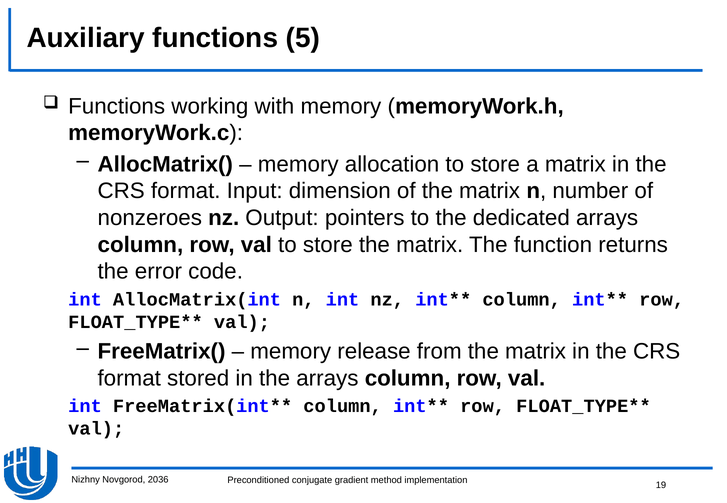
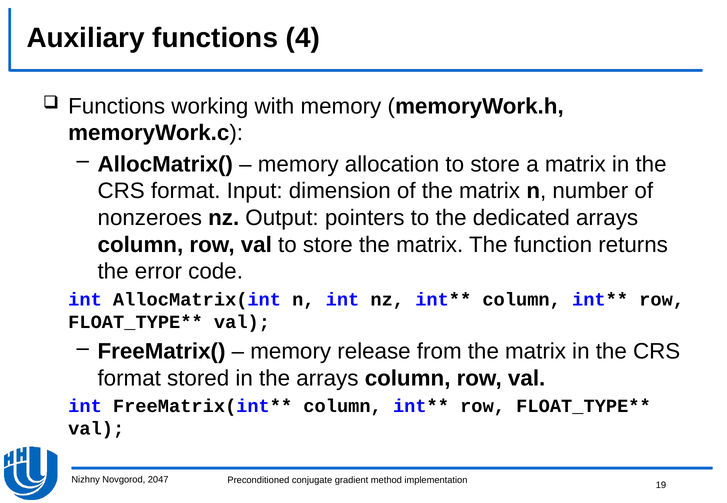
5: 5 -> 4 (303, 38)
2036: 2036 -> 2047 (158, 480)
